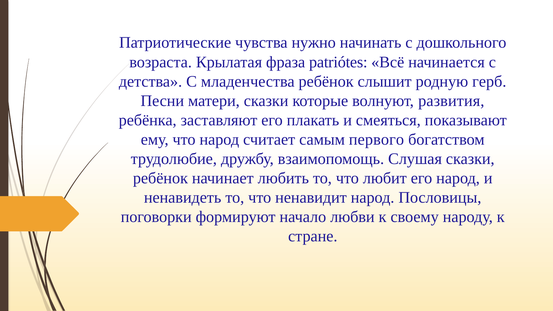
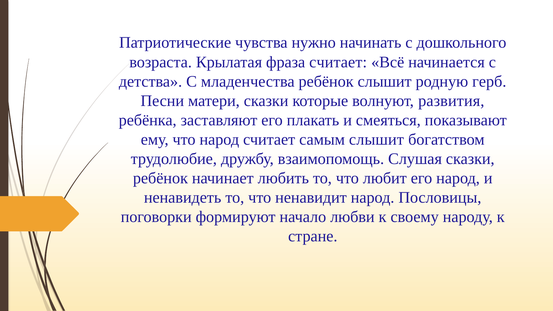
фраза patriótes: patriótes -> считает (338, 62)
самым первого: первого -> слышит (376, 140)
